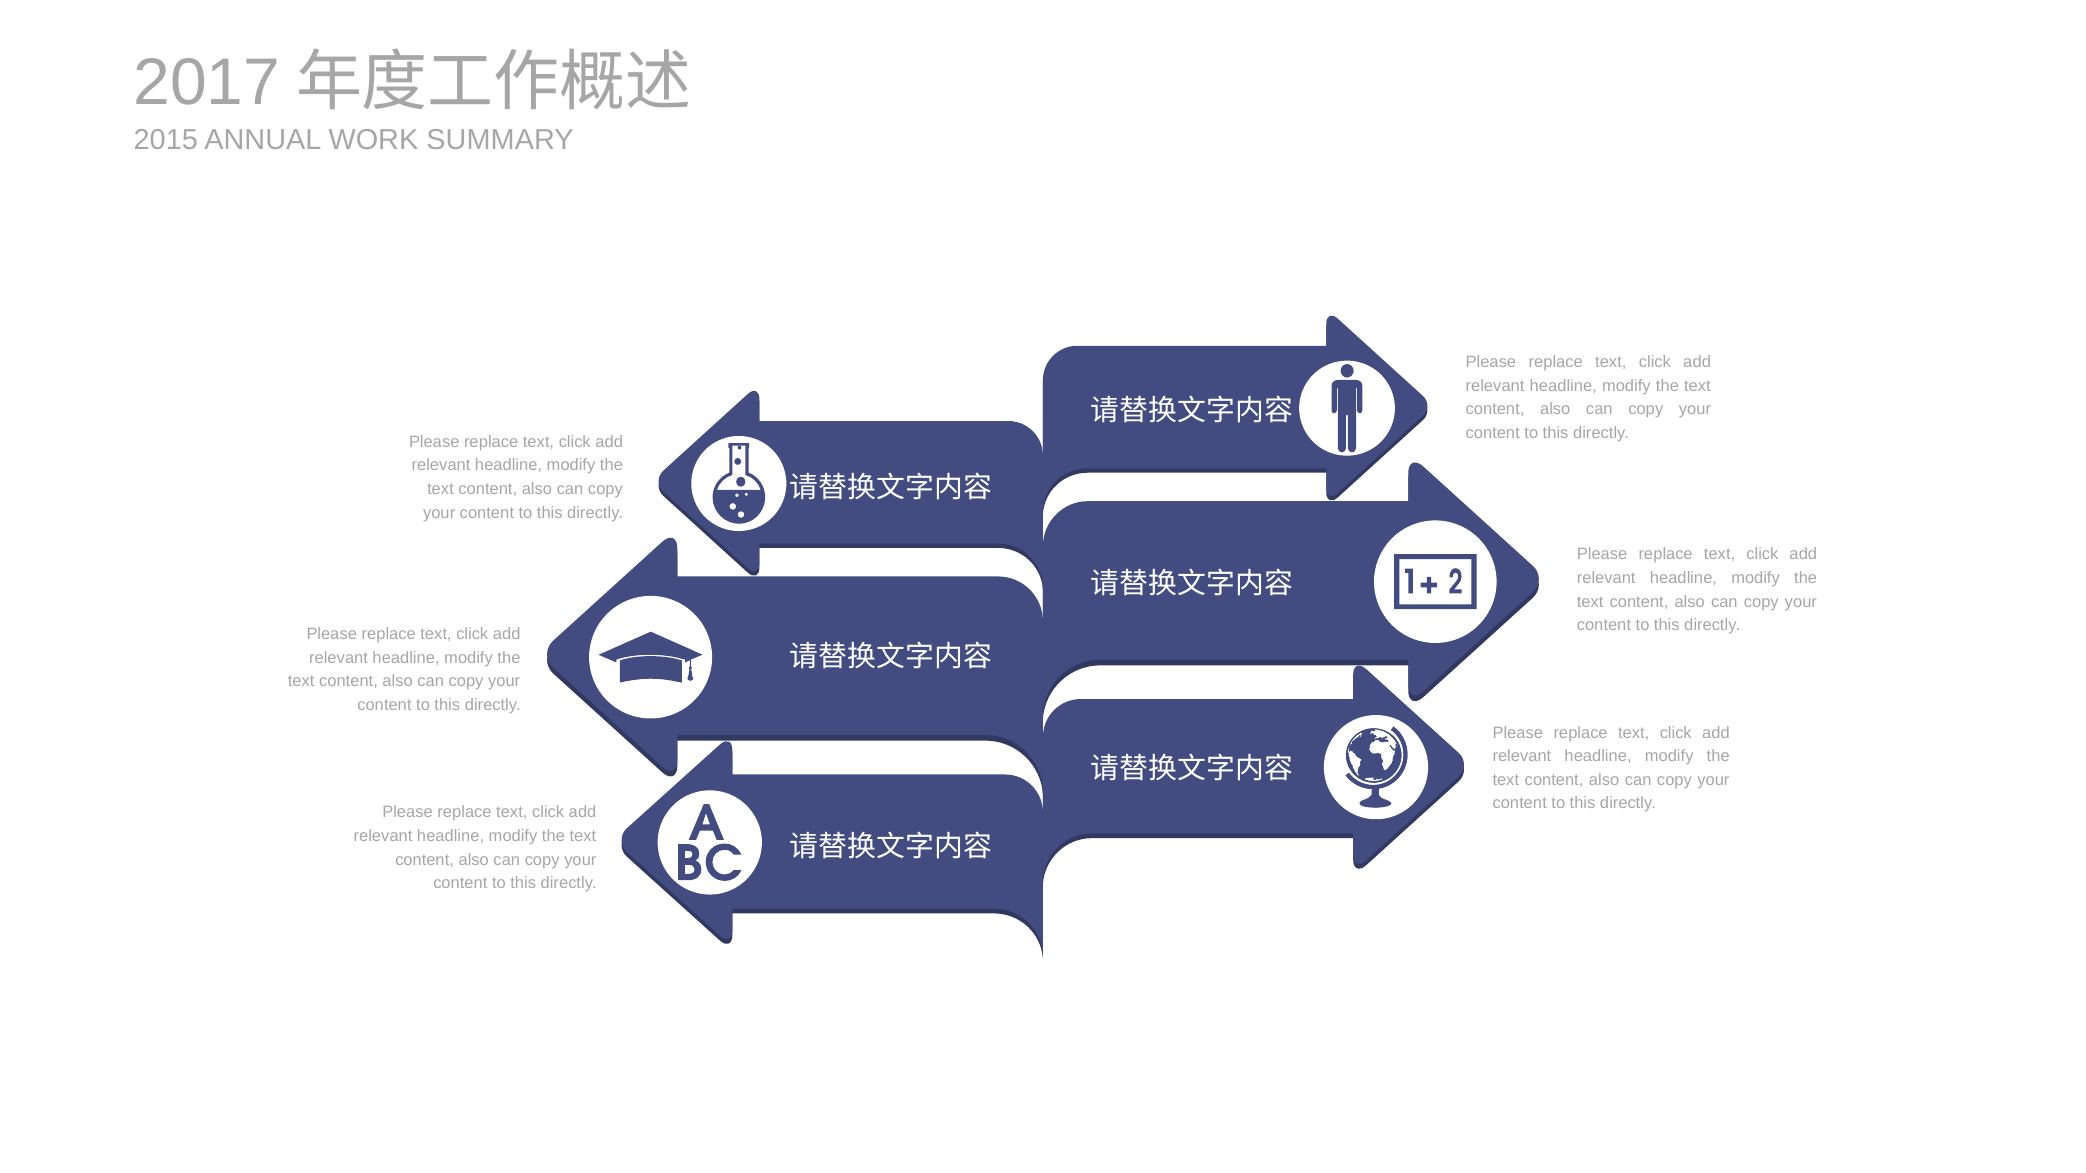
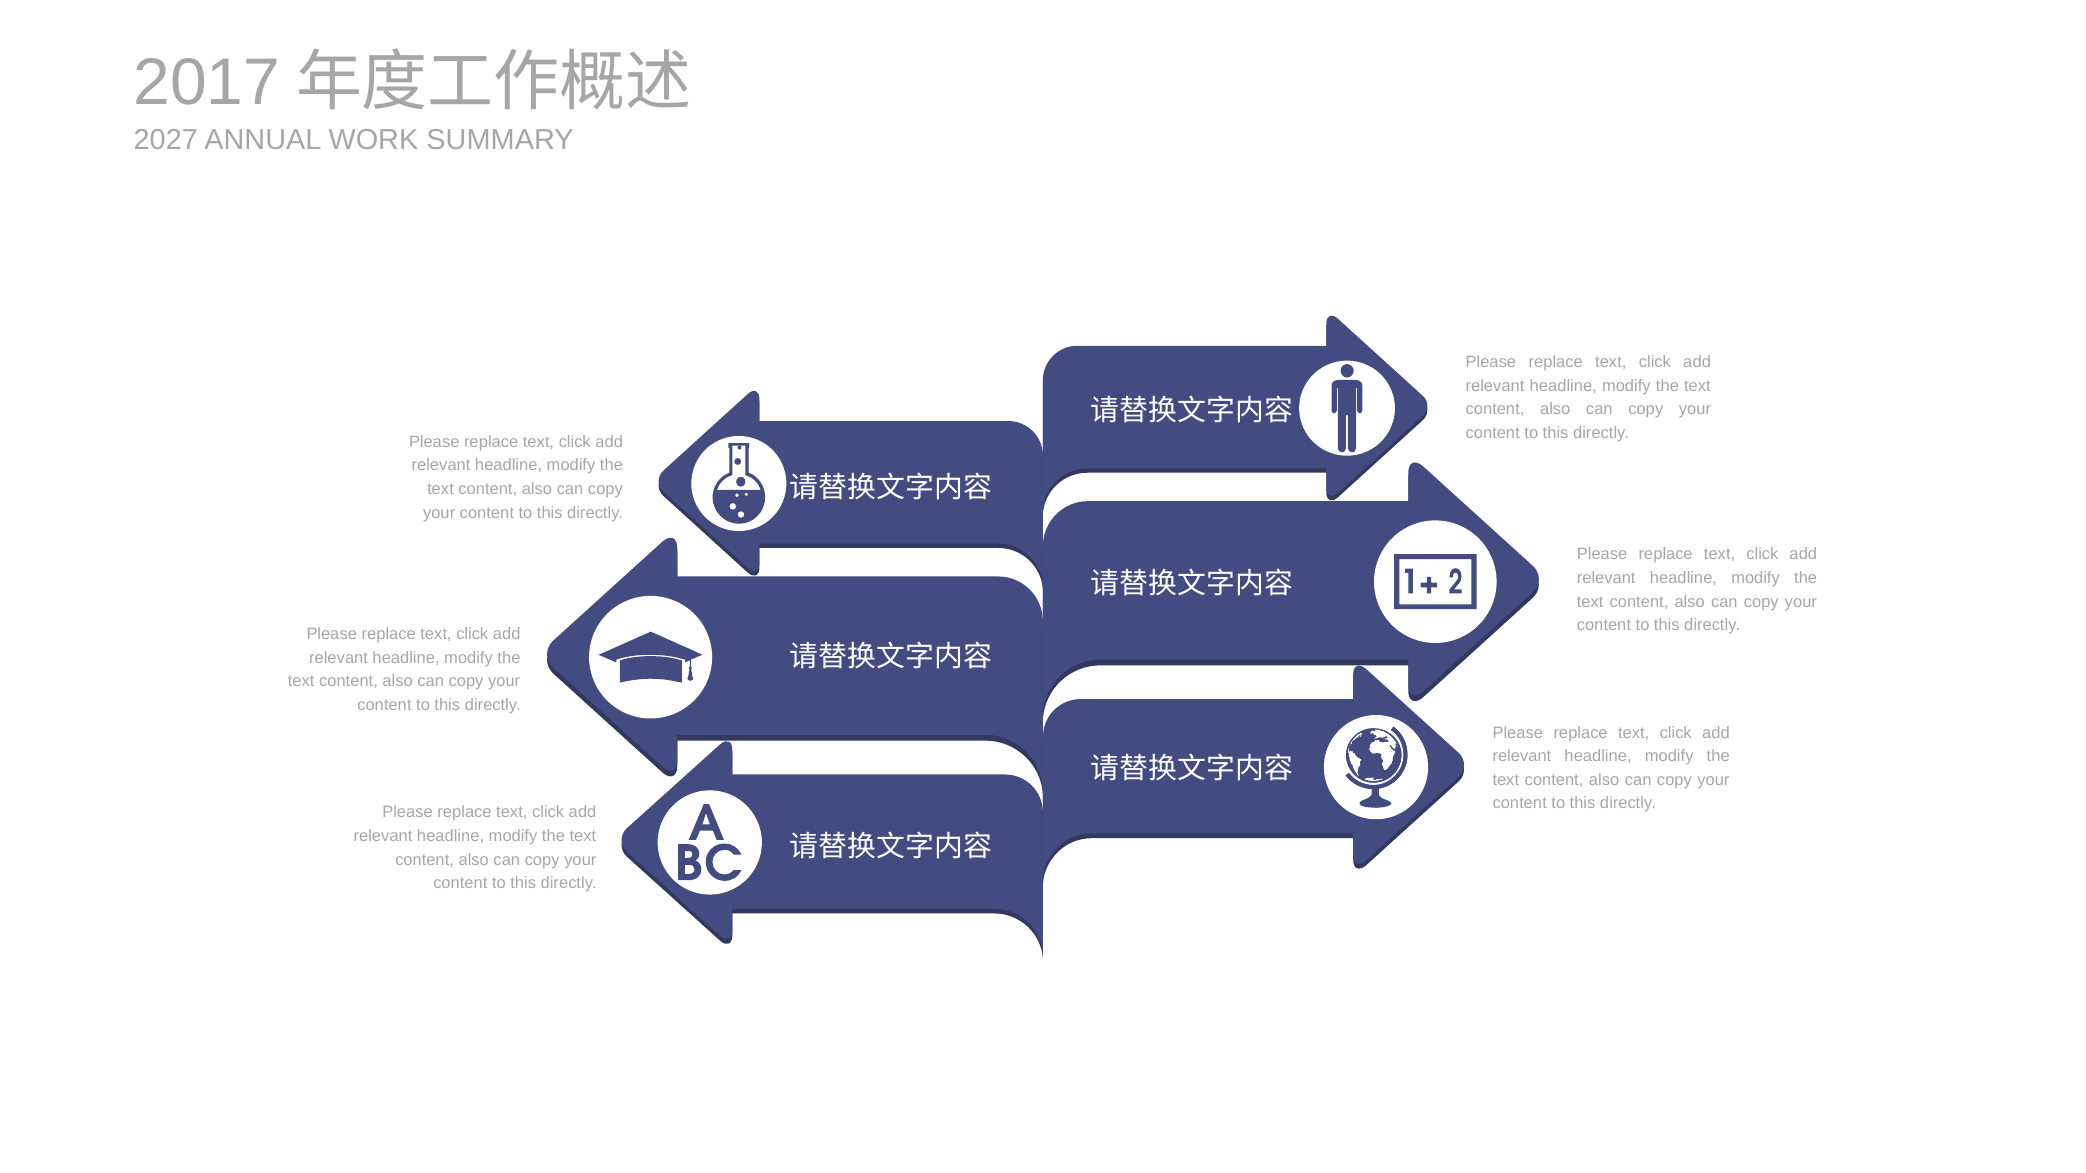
2015: 2015 -> 2027 (166, 140)
